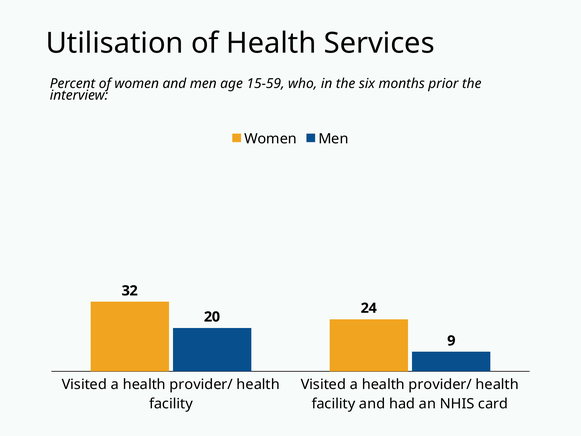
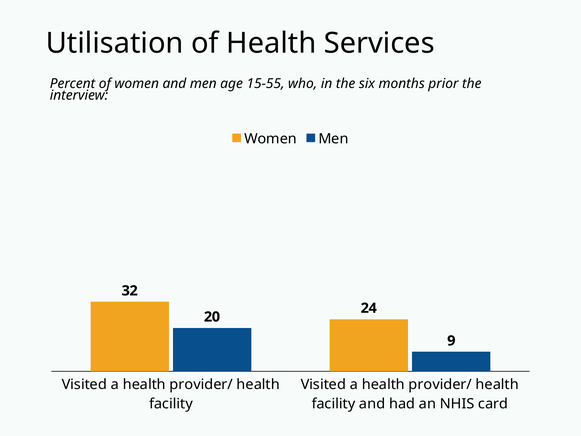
15-59: 15-59 -> 15-55 (265, 84)
